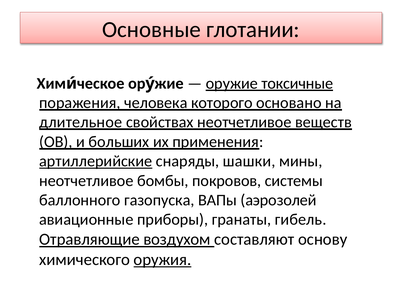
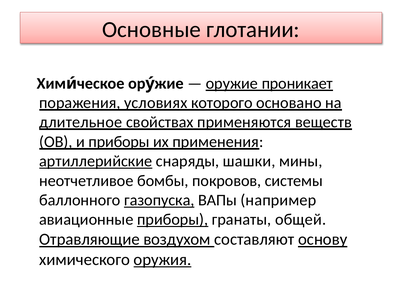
токсичные: токсичные -> проникает (297, 83)
человека: человека -> условиях (156, 103)
свойствах неотчетливое: неотчетливое -> применяются (244, 122)
и больших: больших -> приборы (119, 142)
газопуска underline: none -> present (159, 200)
аэрозолей: аэрозолей -> например (278, 200)
приборы underline: none -> present (173, 219)
гибель: гибель -> общей (301, 219)
основу underline: none -> present (323, 239)
